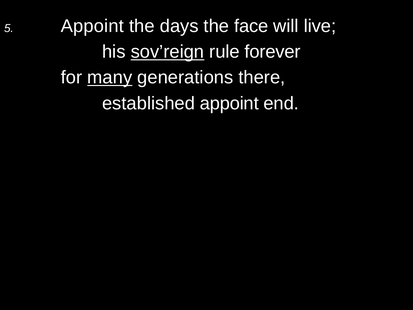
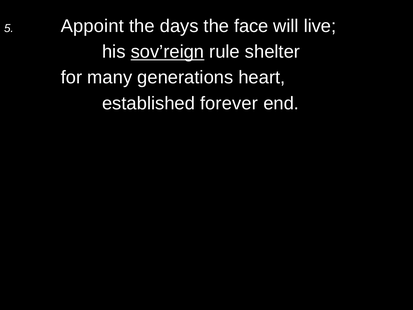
forever: forever -> shelter (272, 52)
many underline: present -> none (110, 78)
there: there -> heart (262, 78)
established appoint: appoint -> forever (229, 103)
